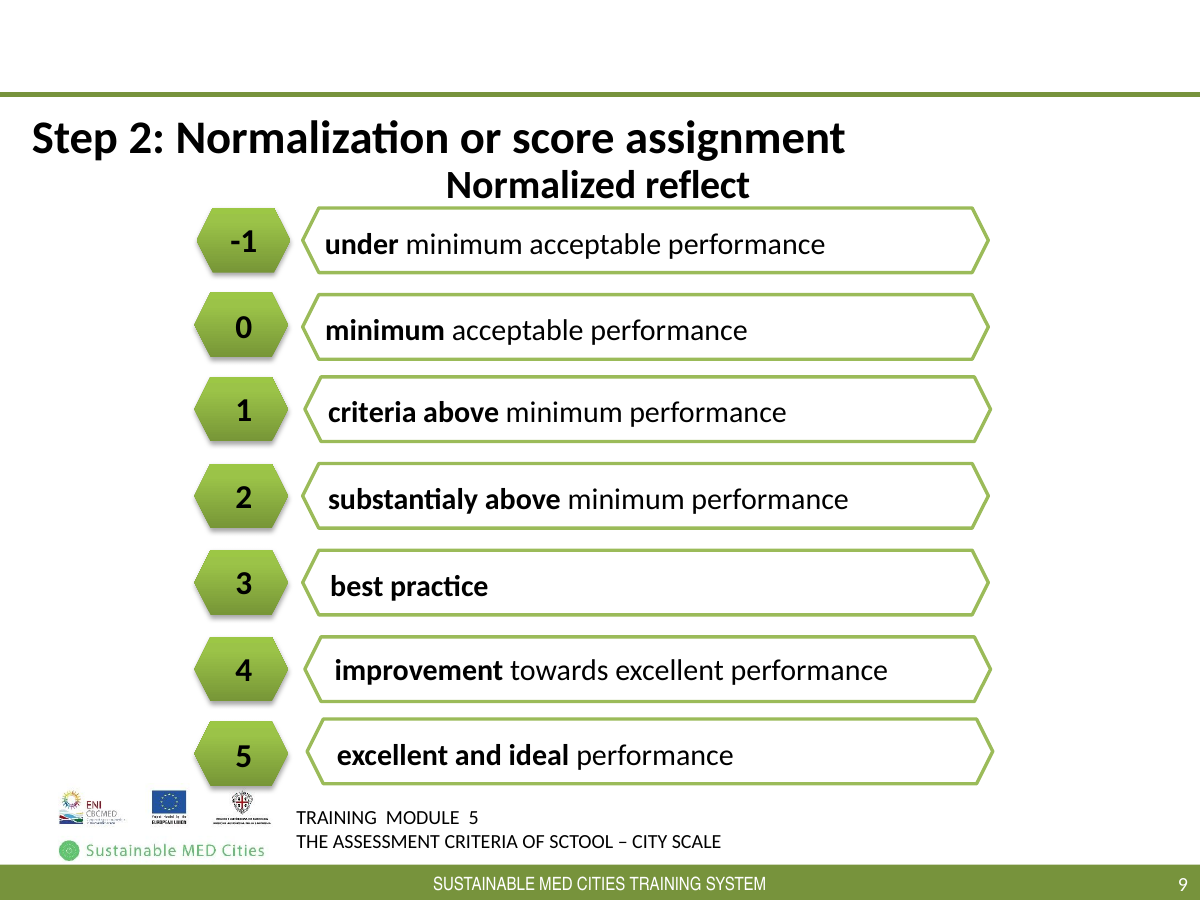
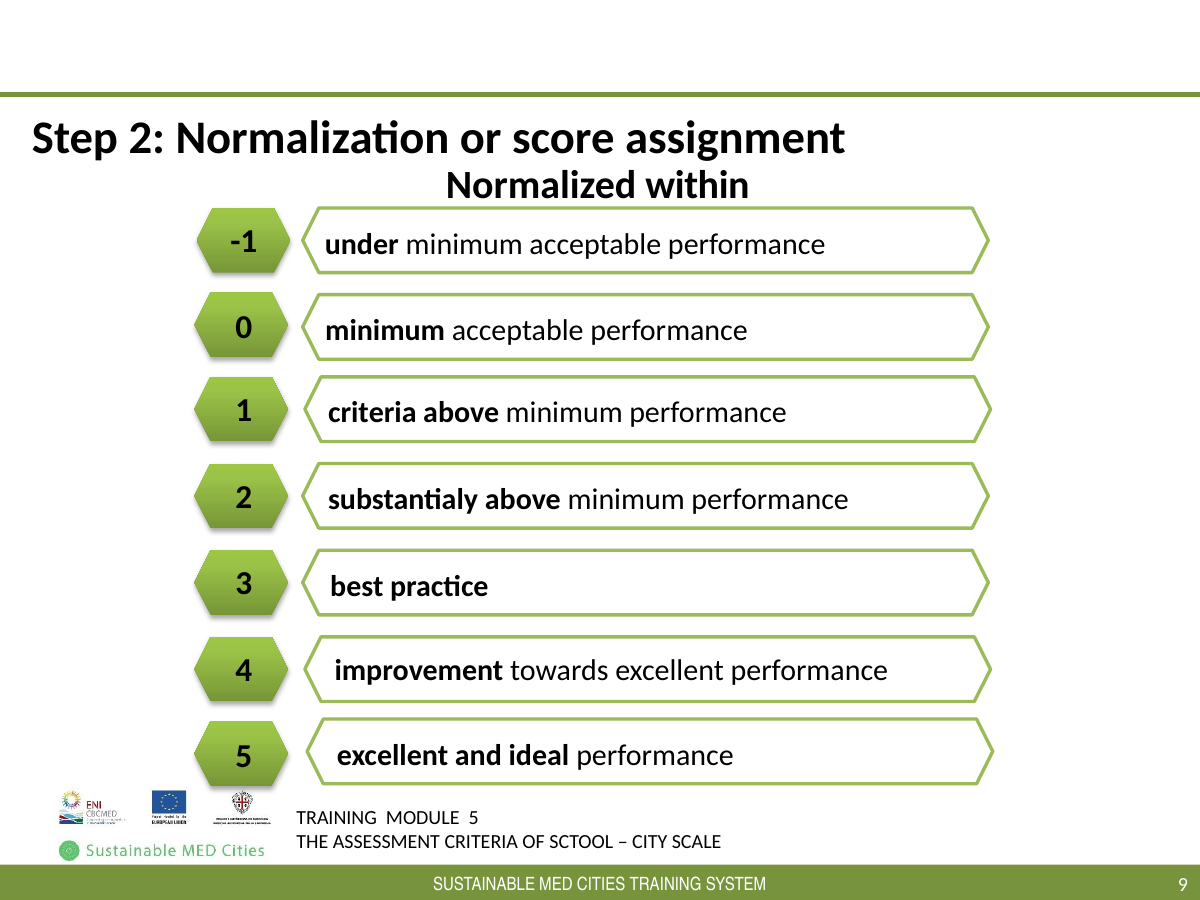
reflect: reflect -> within (698, 186)
